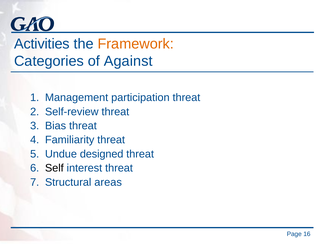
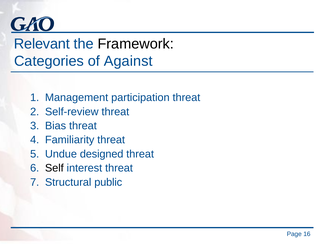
Activities: Activities -> Relevant (42, 44)
Framework colour: orange -> black (136, 44)
areas: areas -> public (108, 182)
